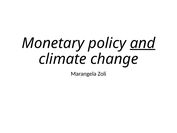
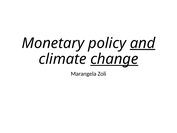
change underline: none -> present (114, 59)
